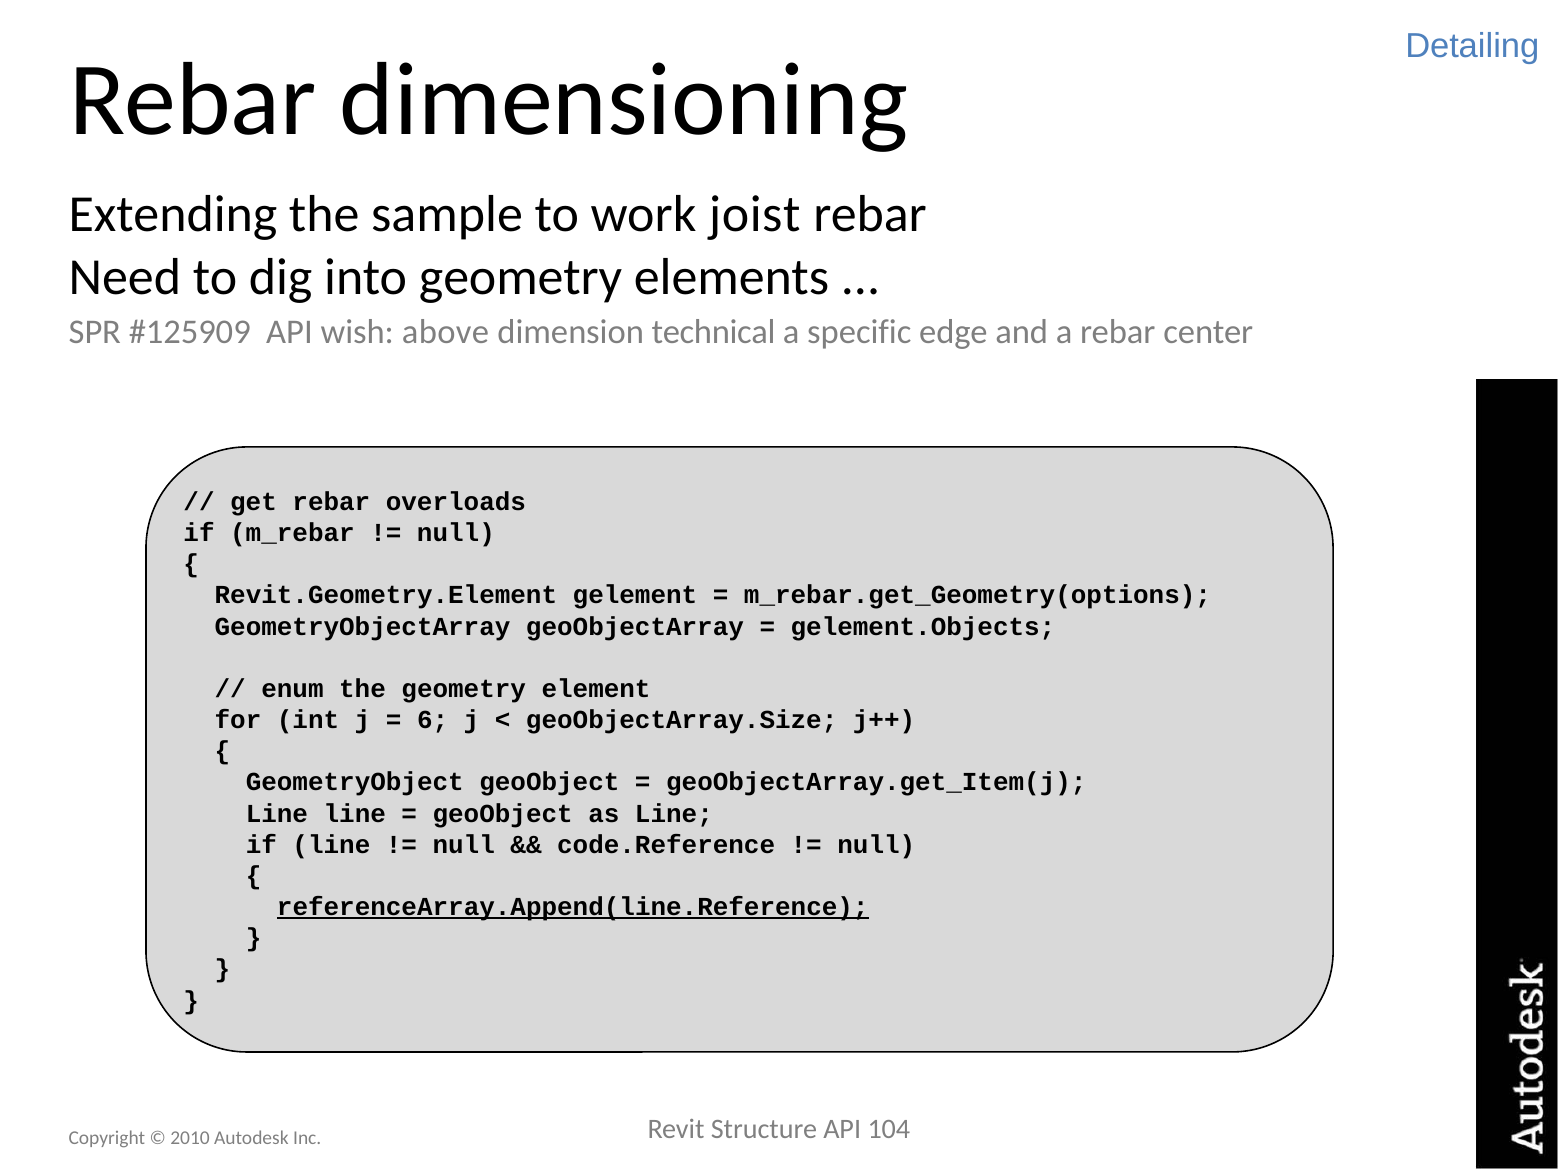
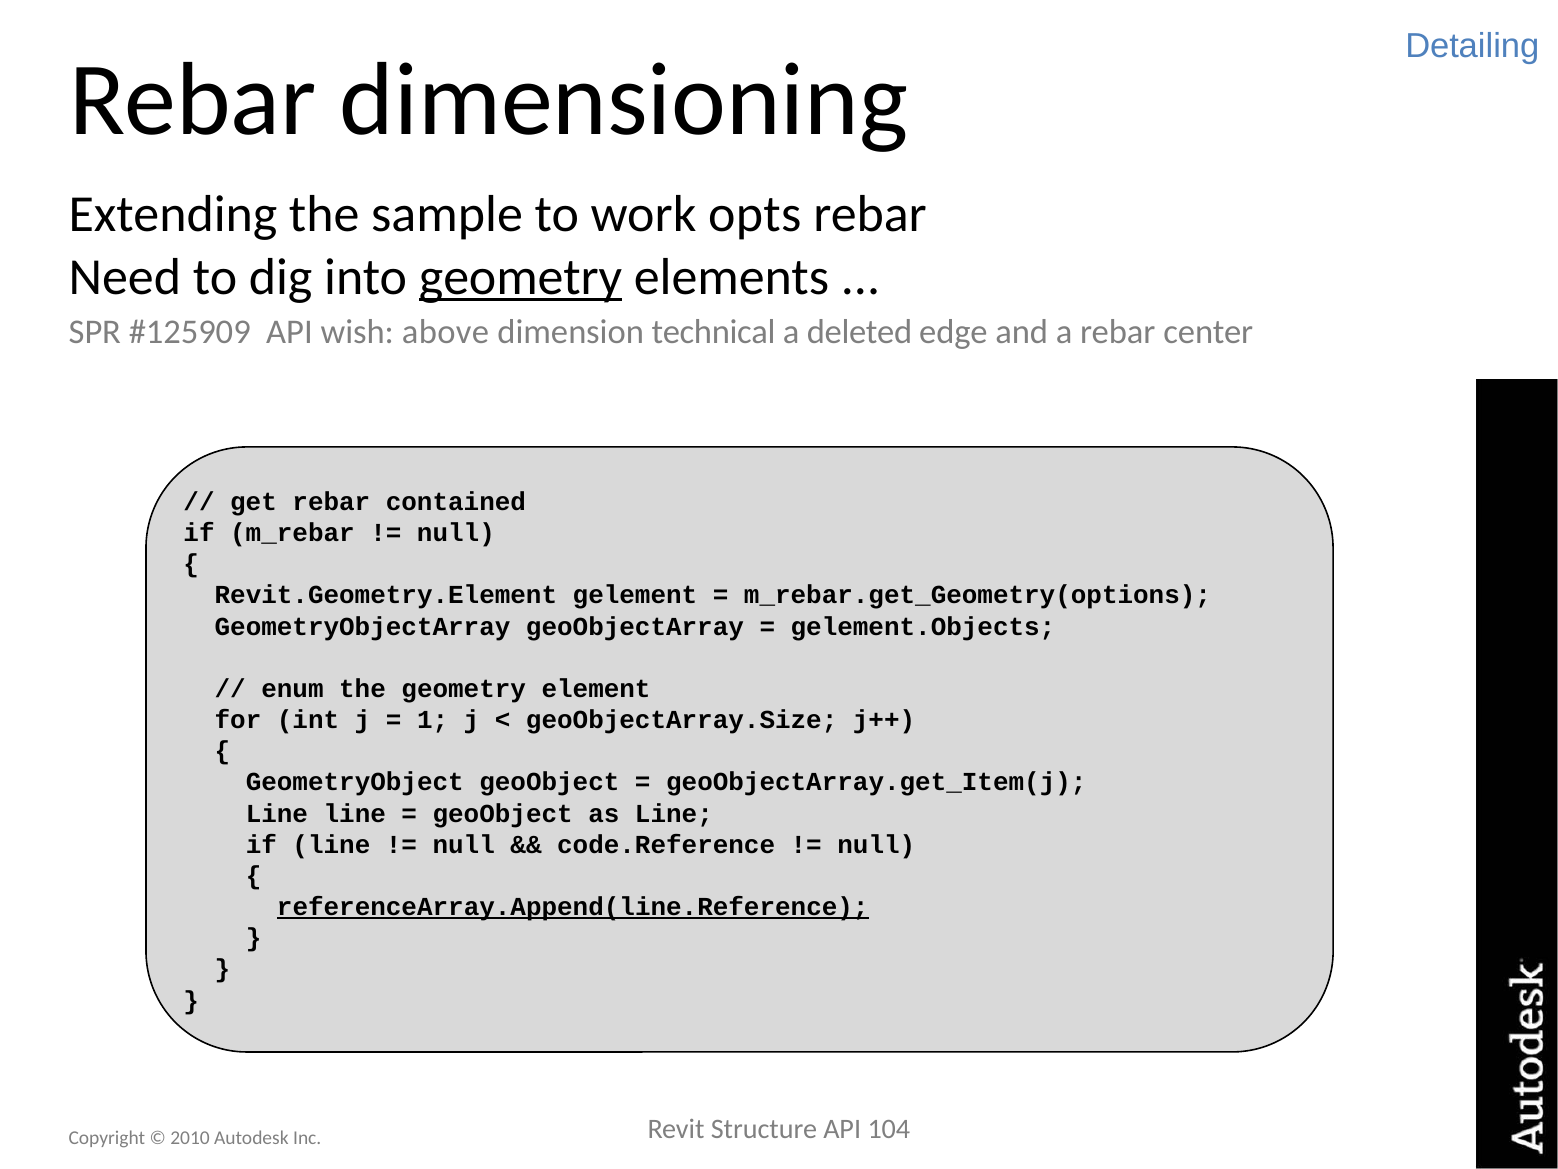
joist: joist -> opts (755, 214)
geometry underline: none -> present (521, 277)
specific: specific -> deleted (860, 332)
overloads: overloads -> contained (456, 502)
6: 6 -> 1 (433, 720)
